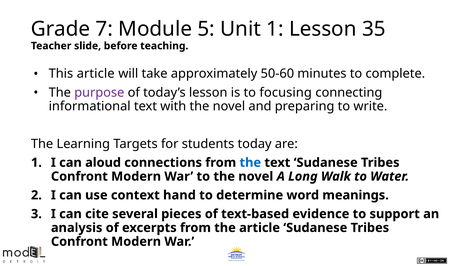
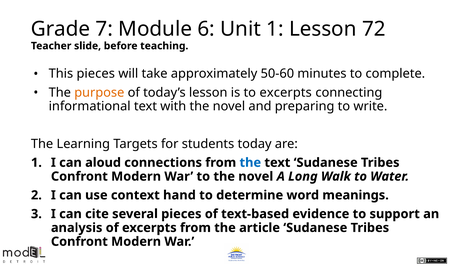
5: 5 -> 6 (206, 29)
35: 35 -> 72 (374, 29)
This article: article -> pieces (96, 74)
purpose colour: purple -> orange (99, 93)
to focusing: focusing -> excerpts (286, 93)
